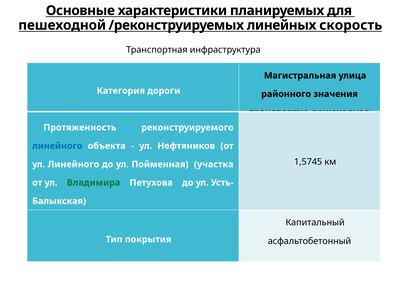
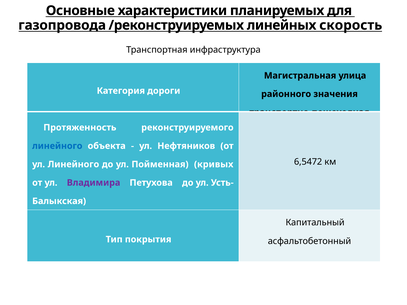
пешеходной: пешеходной -> газопровода (62, 25)
1,5745: 1,5745 -> 6,5472 (308, 162)
участка: участка -> кривых (214, 164)
Владимира colour: green -> purple (94, 183)
